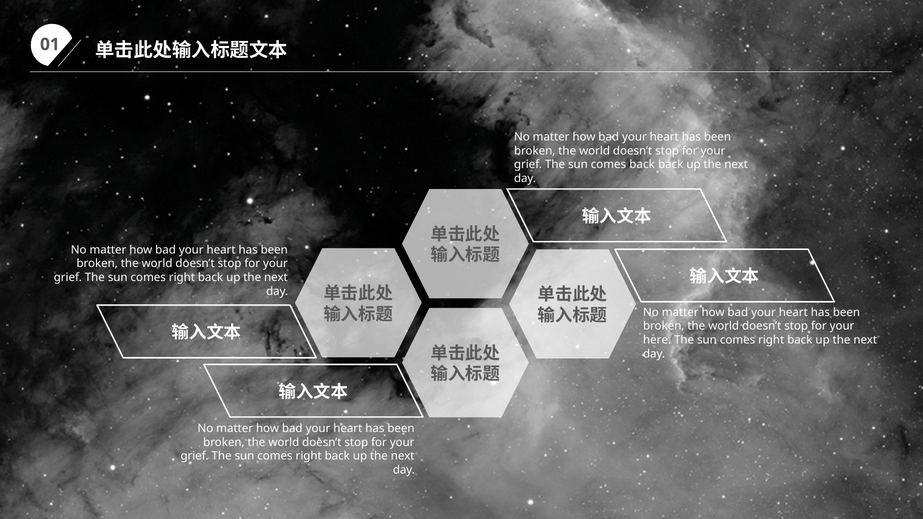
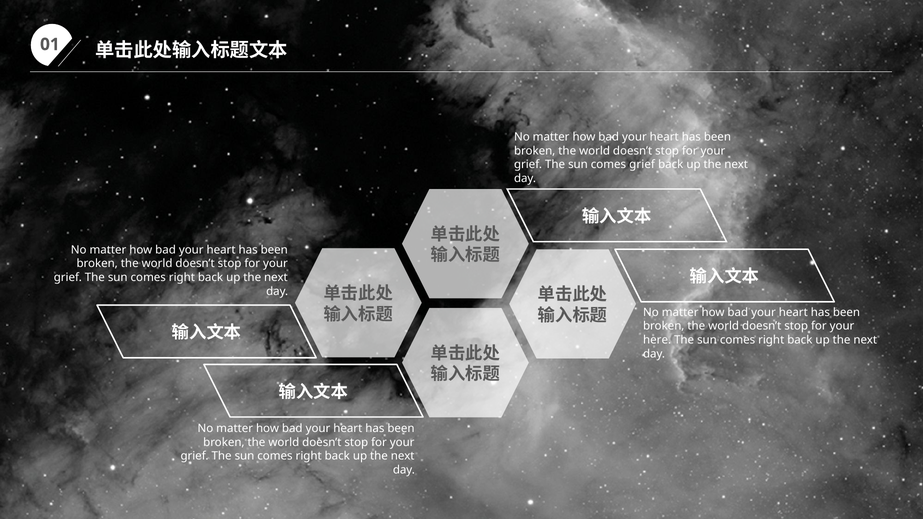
comes back: back -> grief (642, 165)
